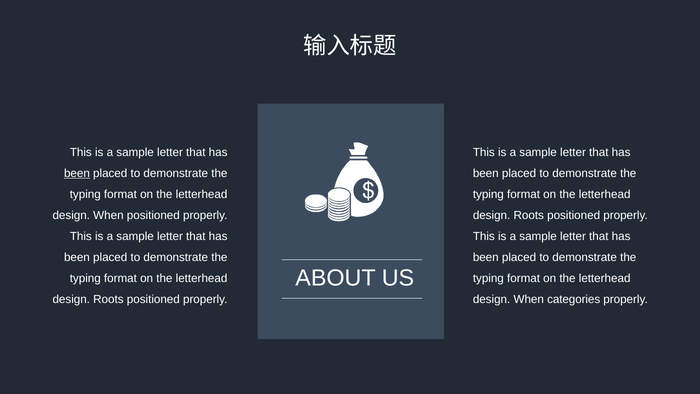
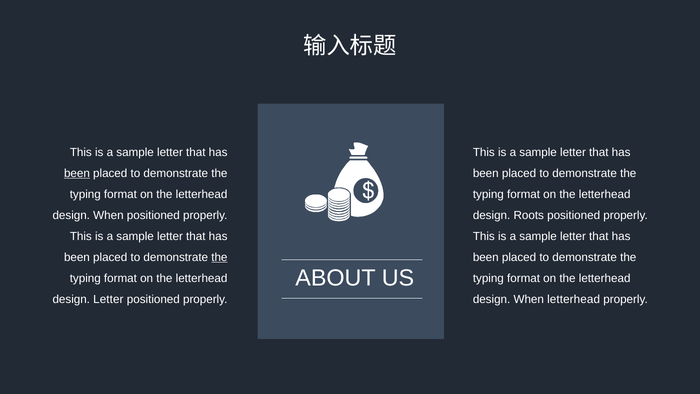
the underline: none -> present (219, 257)
Roots: Roots -> Letter (108, 299)
When categories: categories -> letterhead (574, 299)
